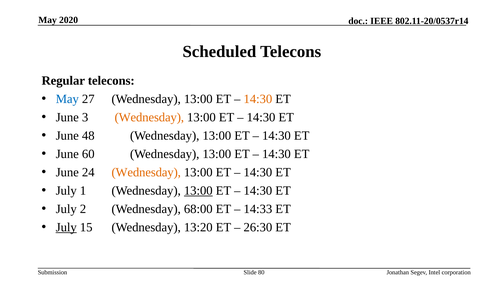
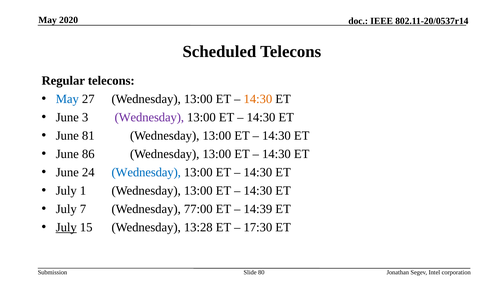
Wednesday colour: orange -> purple (149, 117)
48: 48 -> 81 (88, 135)
60: 60 -> 86 (88, 154)
Wednesday colour: orange -> blue (146, 172)
13:00 underline: present -> none (198, 190)
2: 2 -> 7 (83, 209)
68:00: 68:00 -> 77:00 (198, 209)
14:33: 14:33 -> 14:39 (258, 209)
13:20: 13:20 -> 13:28 (198, 227)
26:30: 26:30 -> 17:30 (258, 227)
